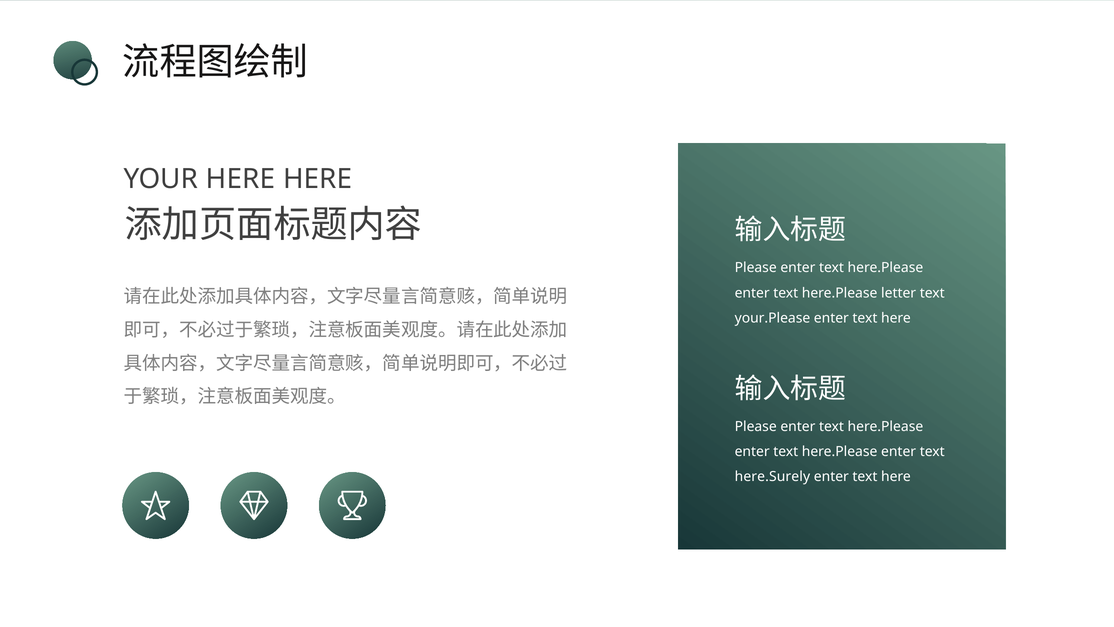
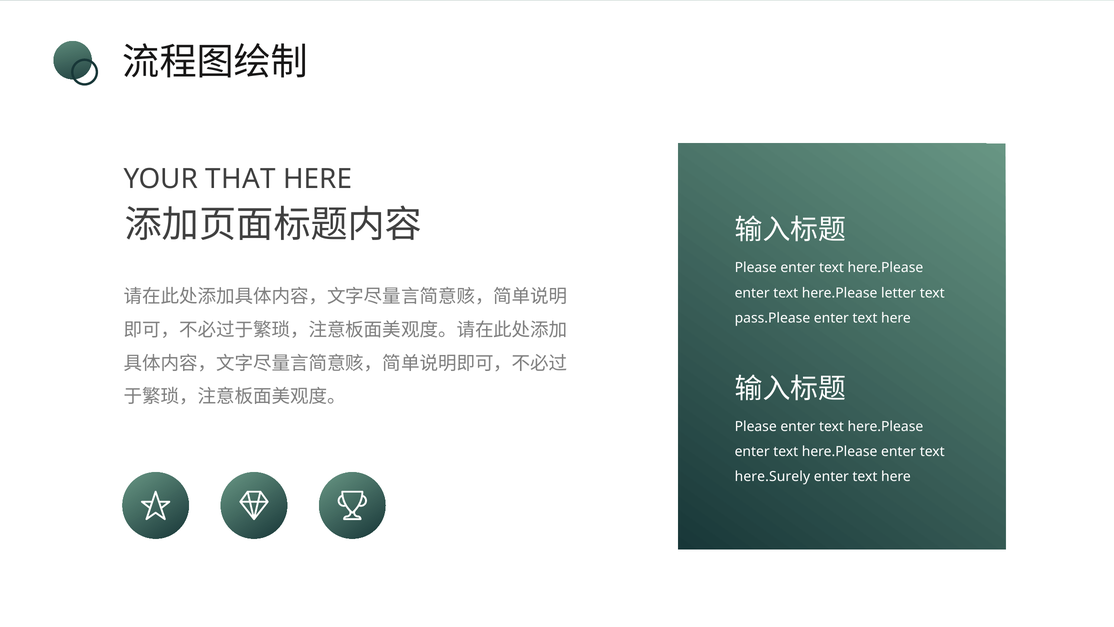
YOUR HERE: HERE -> THAT (241, 179)
your.Please: your.Please -> pass.Please (772, 318)
